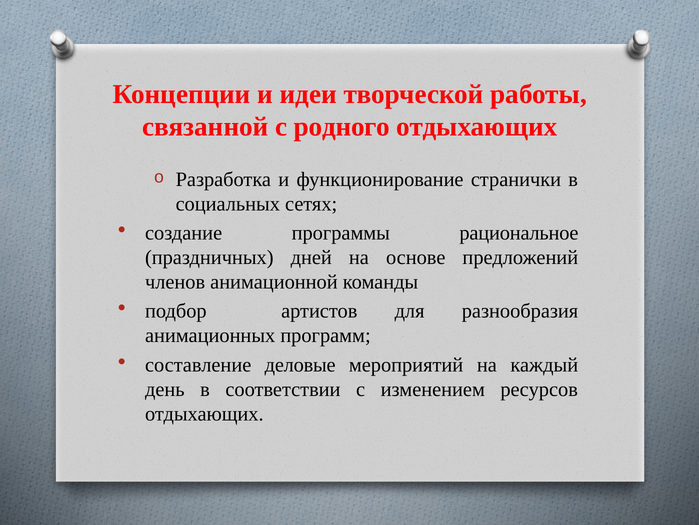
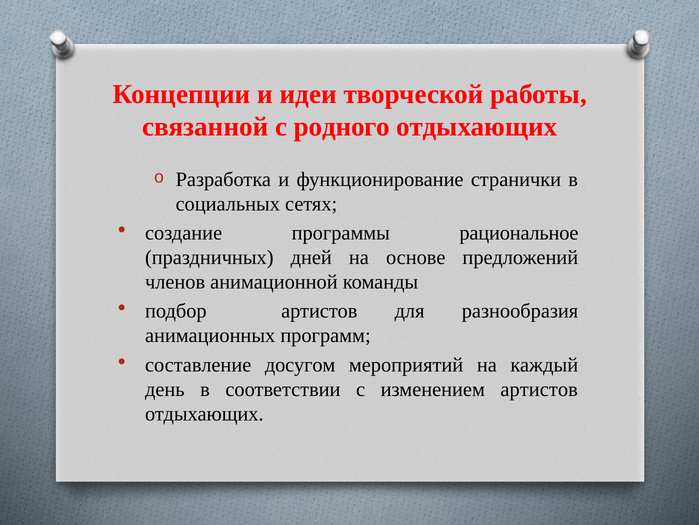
деловые: деловые -> досугом (300, 364)
изменением ресурсов: ресурсов -> артистов (539, 389)
